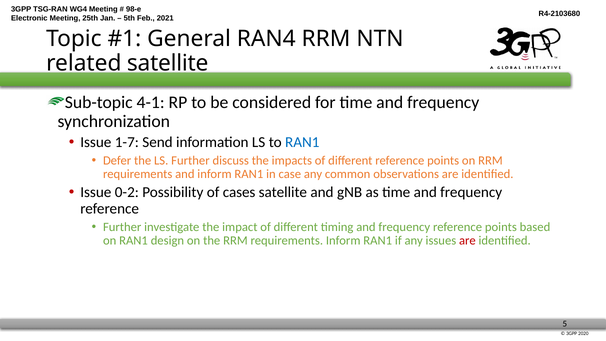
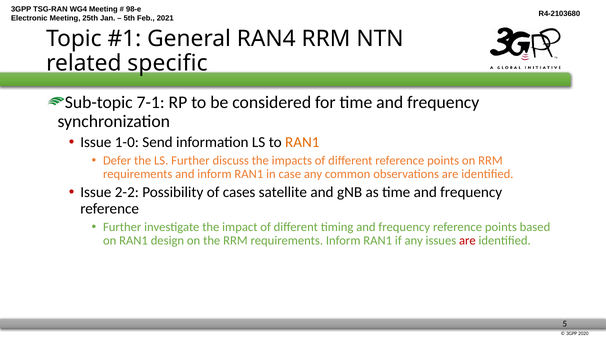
related satellite: satellite -> specific (167, 63)
4-1: 4-1 -> 7-1 (151, 102)
1-7: 1-7 -> 1-0 (127, 142)
RAN1 colour: blue -> orange (302, 142)
0-2: 0-2 -> 2-2 (127, 192)
